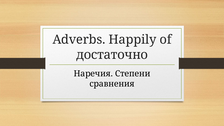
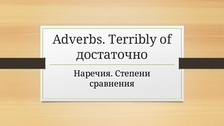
Happily: Happily -> Terribly (133, 40)
